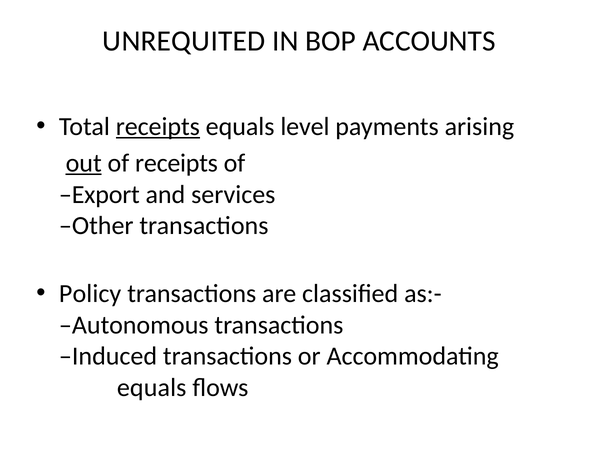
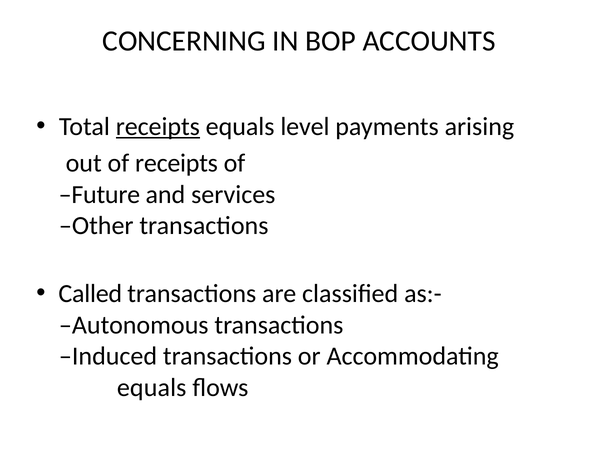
UNREQUITED: UNREQUITED -> CONCERNING (184, 41)
out underline: present -> none (84, 163)
Export: Export -> Future (99, 194)
Policy: Policy -> Called (90, 293)
